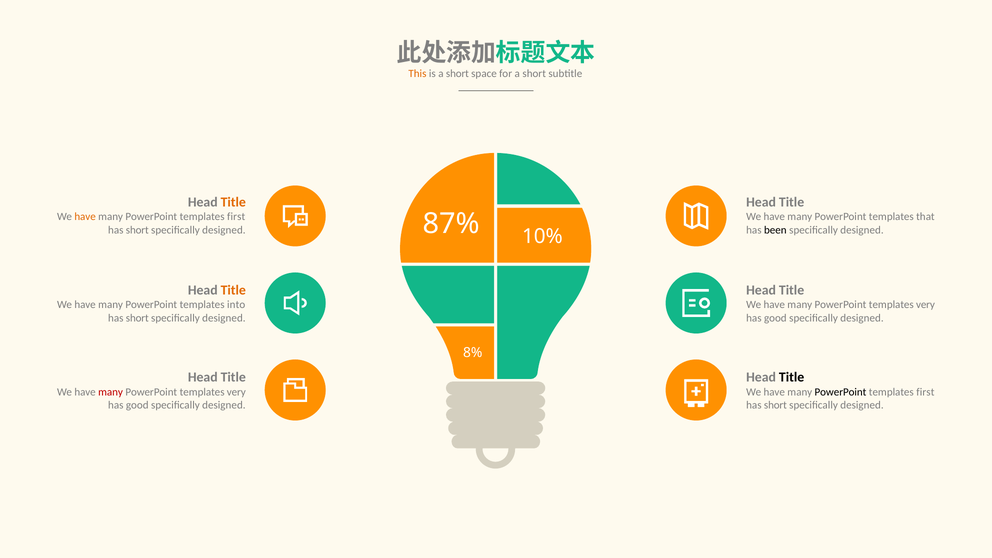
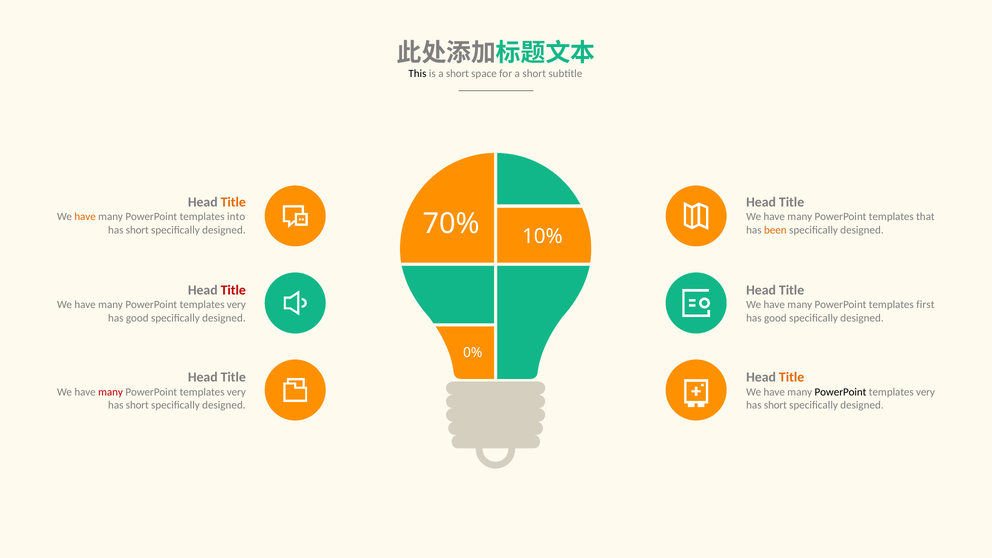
This colour: orange -> black (417, 74)
first: first -> into (236, 217)
87%: 87% -> 70% (451, 224)
been colour: black -> orange (775, 230)
Title colour: orange -> red (233, 290)
into: into -> very (236, 305)
very: very -> first (925, 305)
short: short -> good (137, 318)
8%: 8% -> 0% (473, 353)
Title colour: black -> orange (792, 377)
first: first -> very (925, 392)
good: good -> short (137, 405)
